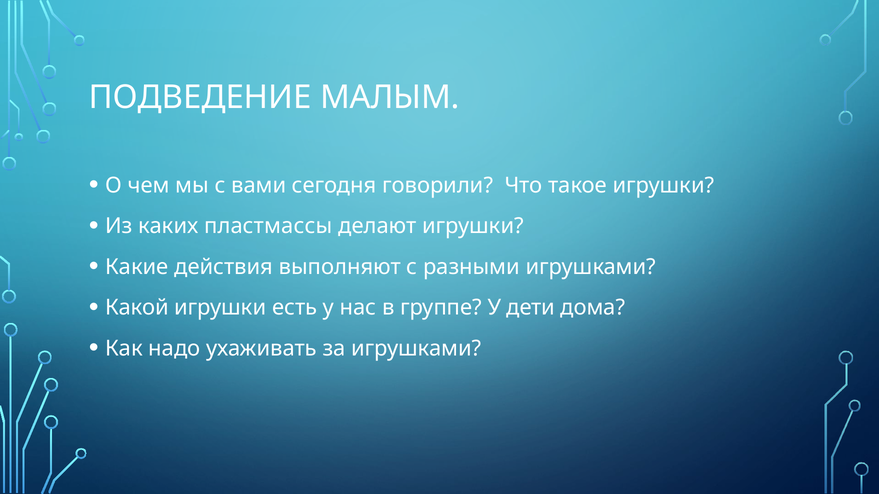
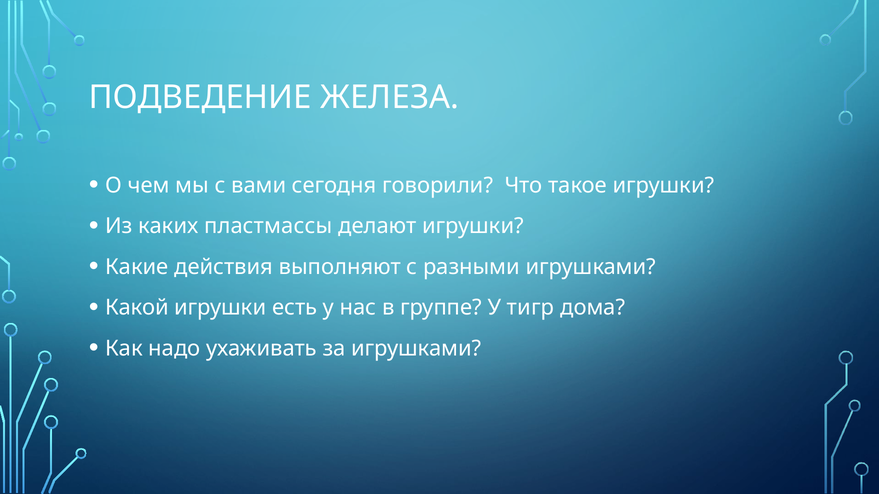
МАЛЫМ: МАЛЫМ -> ЖЕЛЕЗА (390, 98)
дети: дети -> тигр (531, 308)
